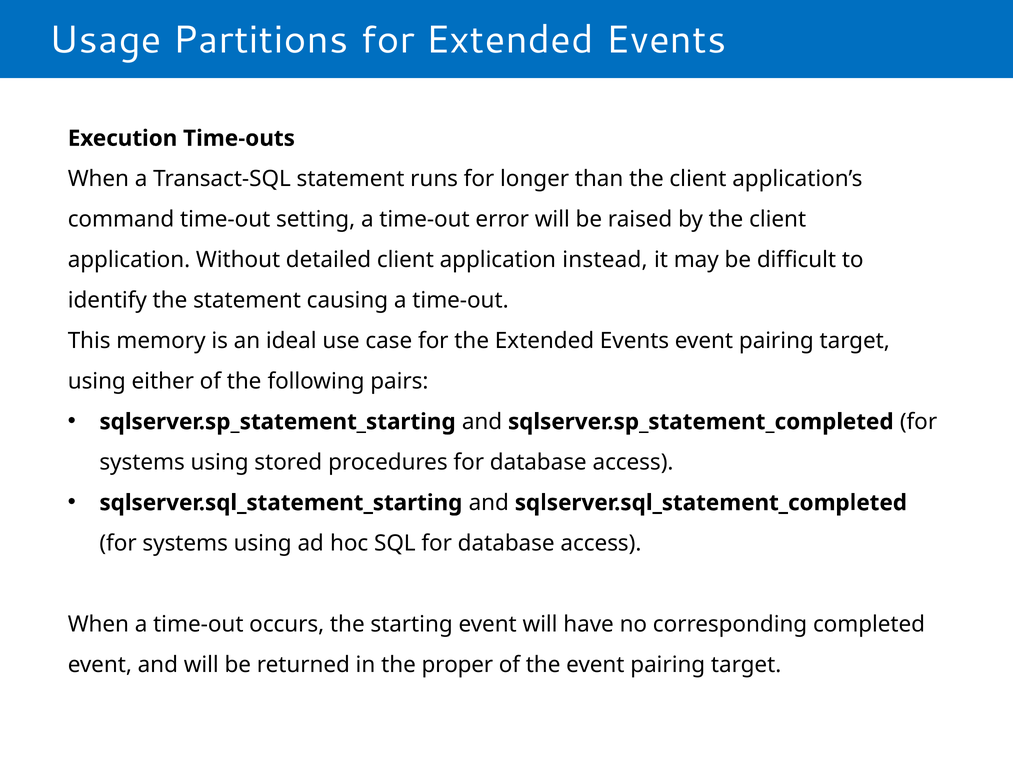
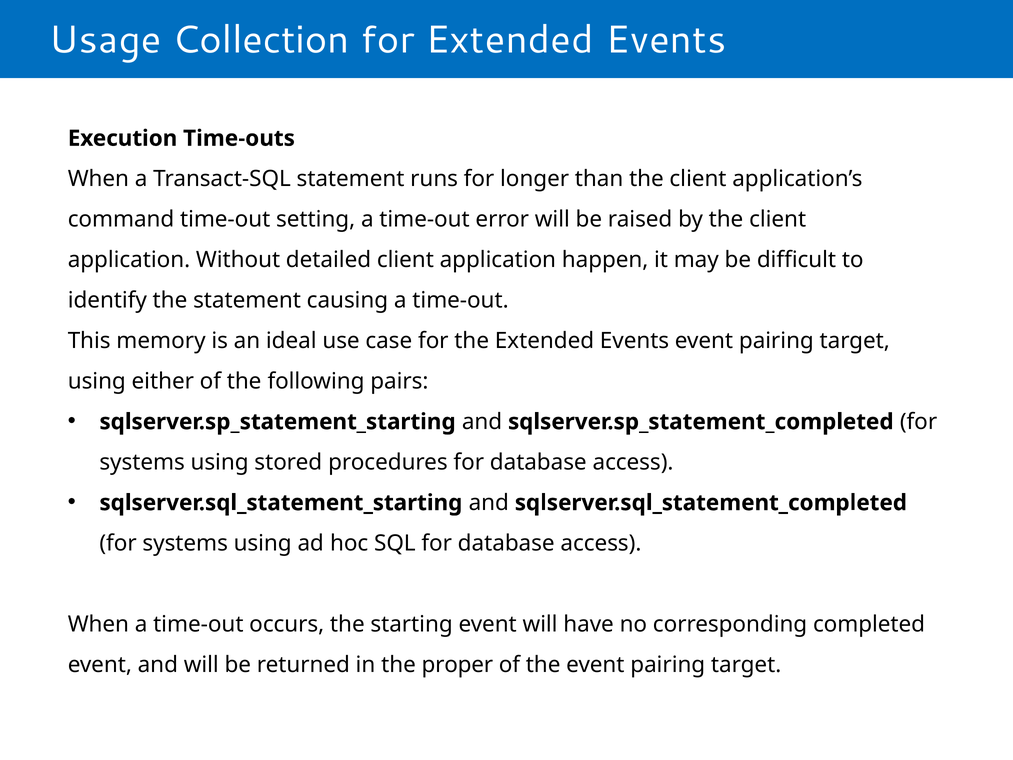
Partitions: Partitions -> Collection (261, 40)
instead: instead -> happen (605, 260)
